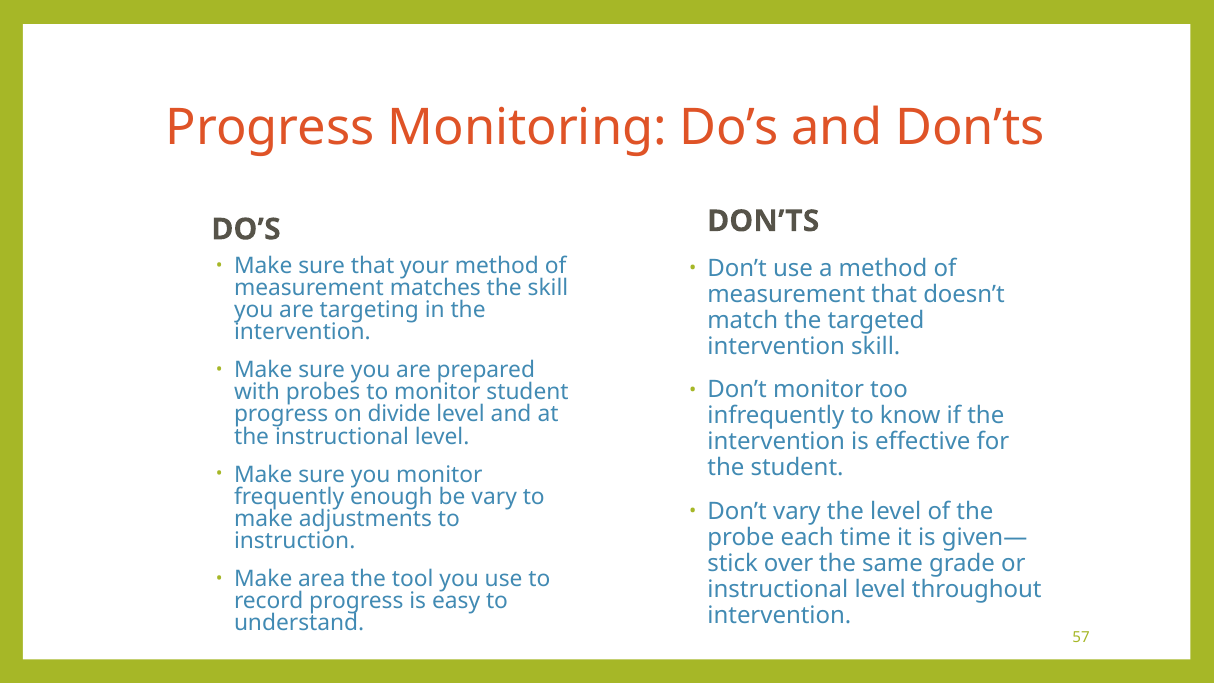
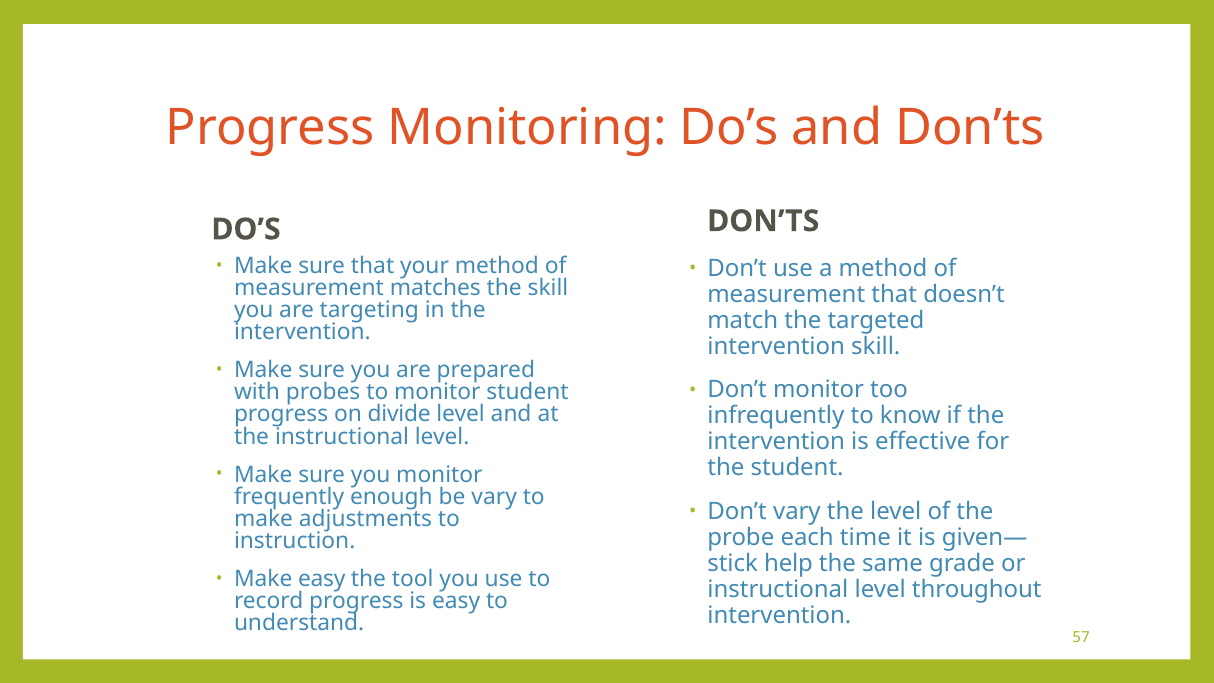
over: over -> help (789, 563)
Make area: area -> easy (322, 579)
